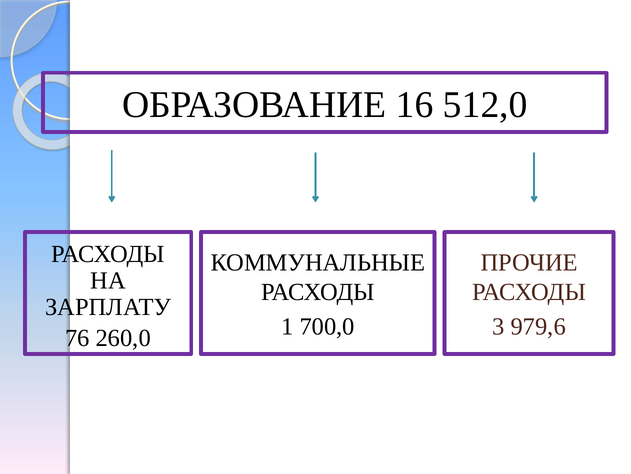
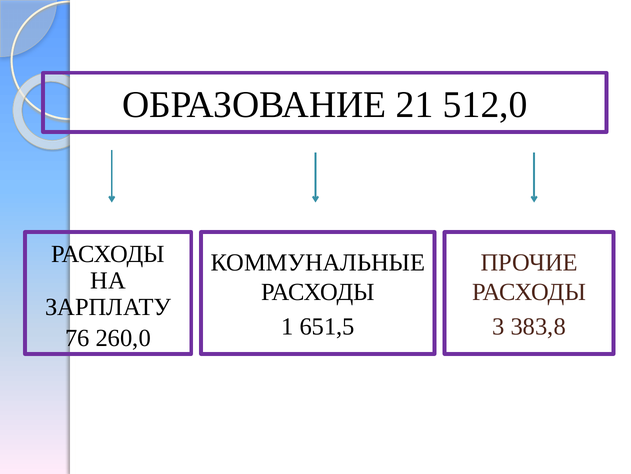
16: 16 -> 21 (415, 105)
979,6: 979,6 -> 383,8 (538, 326)
700,0: 700,0 -> 651,5 (327, 326)
